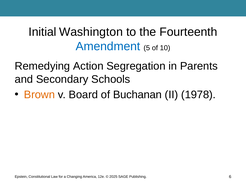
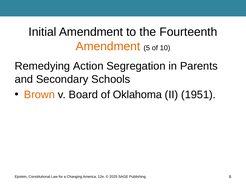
Initial Washington: Washington -> Amendment (91, 32)
Amendment colour: blue -> orange (108, 46)
Buchanan: Buchanan -> Oklahoma (137, 94)
1978: 1978 -> 1951 (198, 94)
